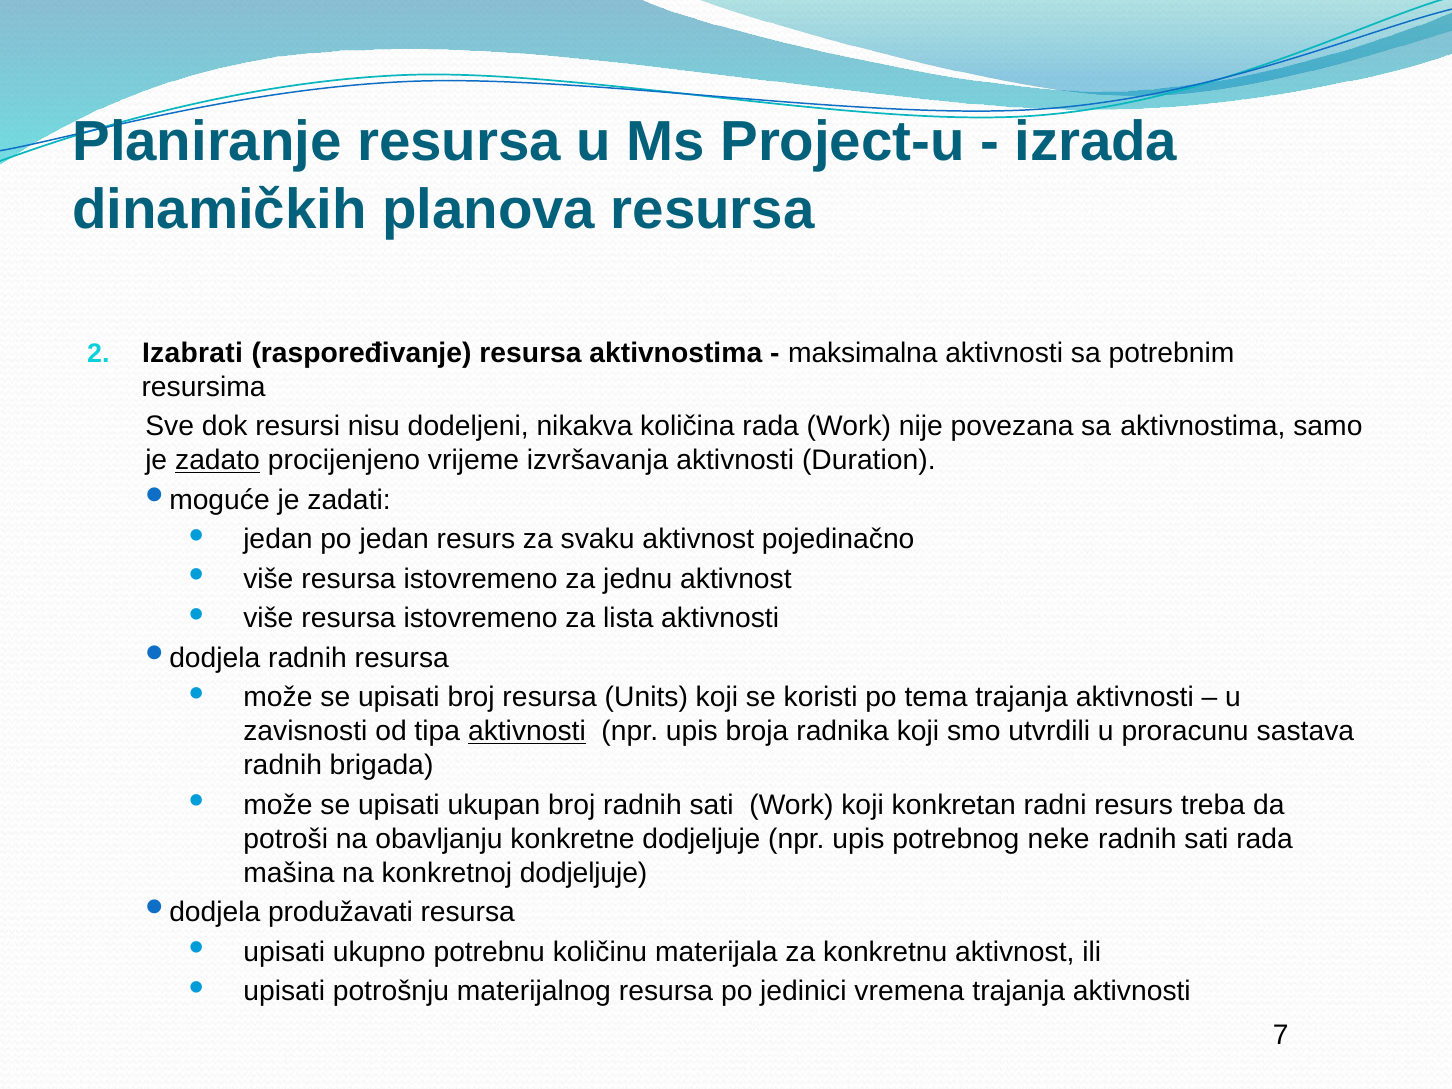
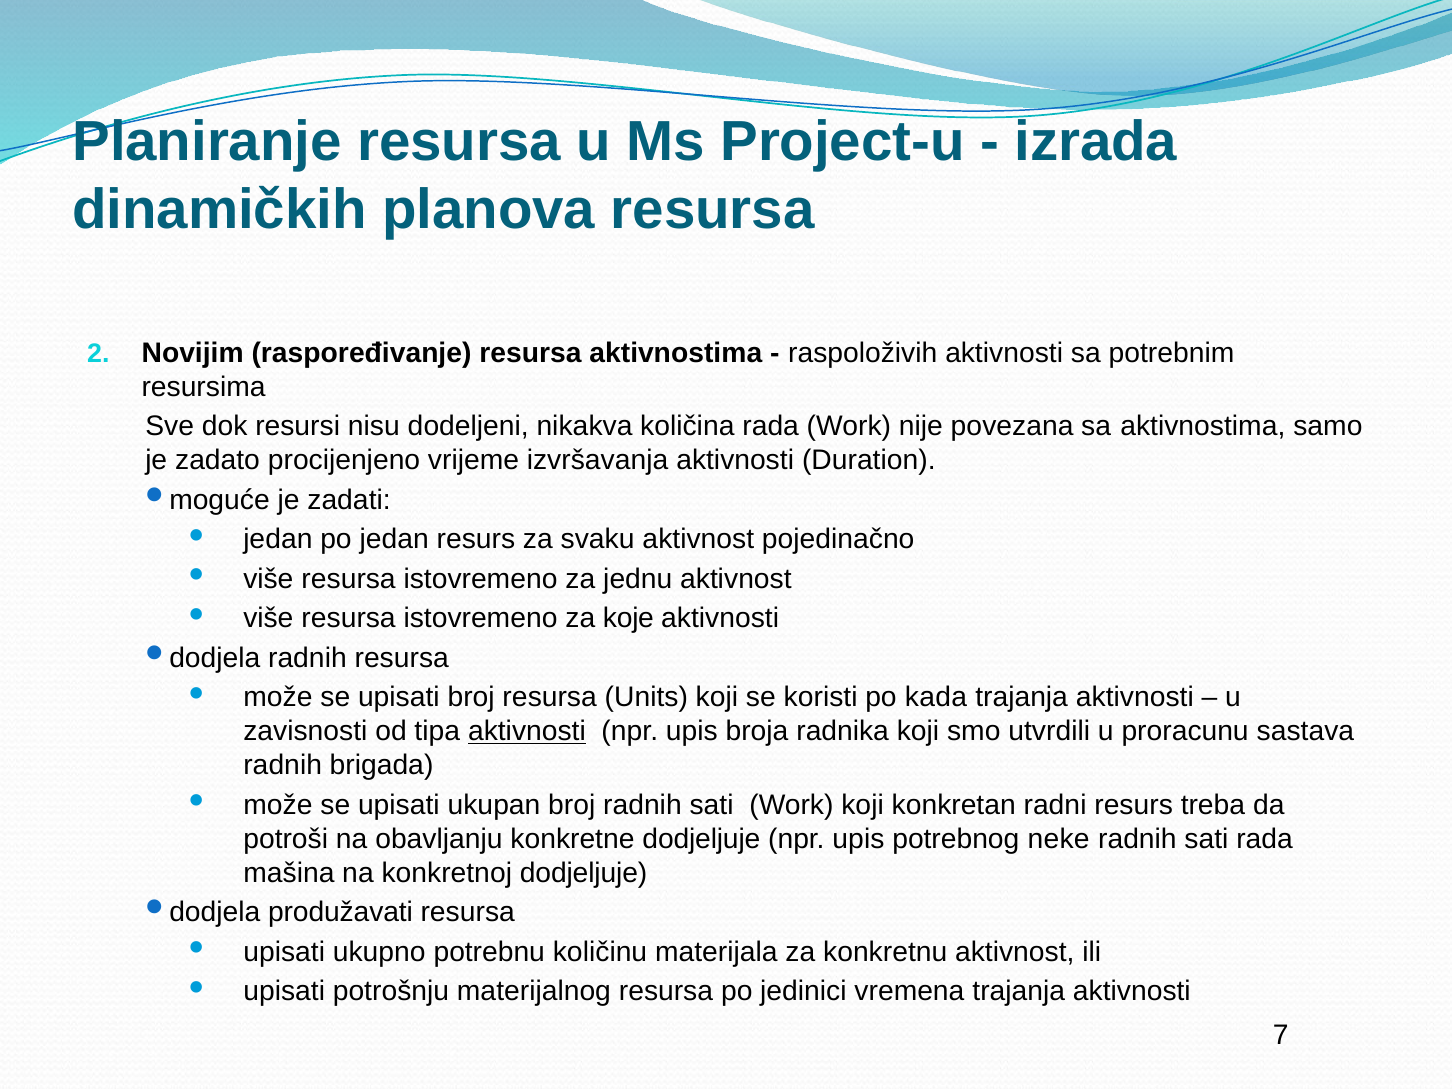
Izabrati: Izabrati -> Novijim (193, 353)
maksimalna: maksimalna -> raspoloživih (863, 353)
zadato underline: present -> none (218, 460)
lista: lista -> koje (628, 618)
tema: tema -> kada (936, 698)
